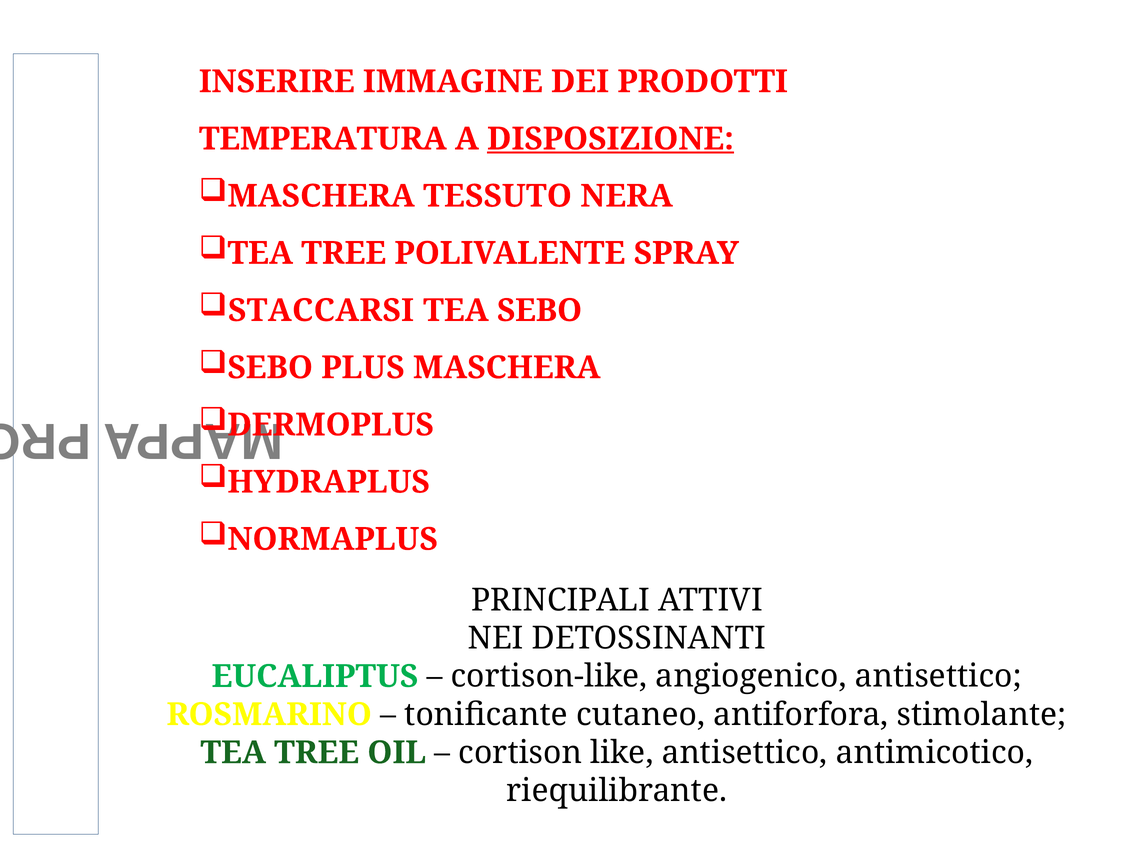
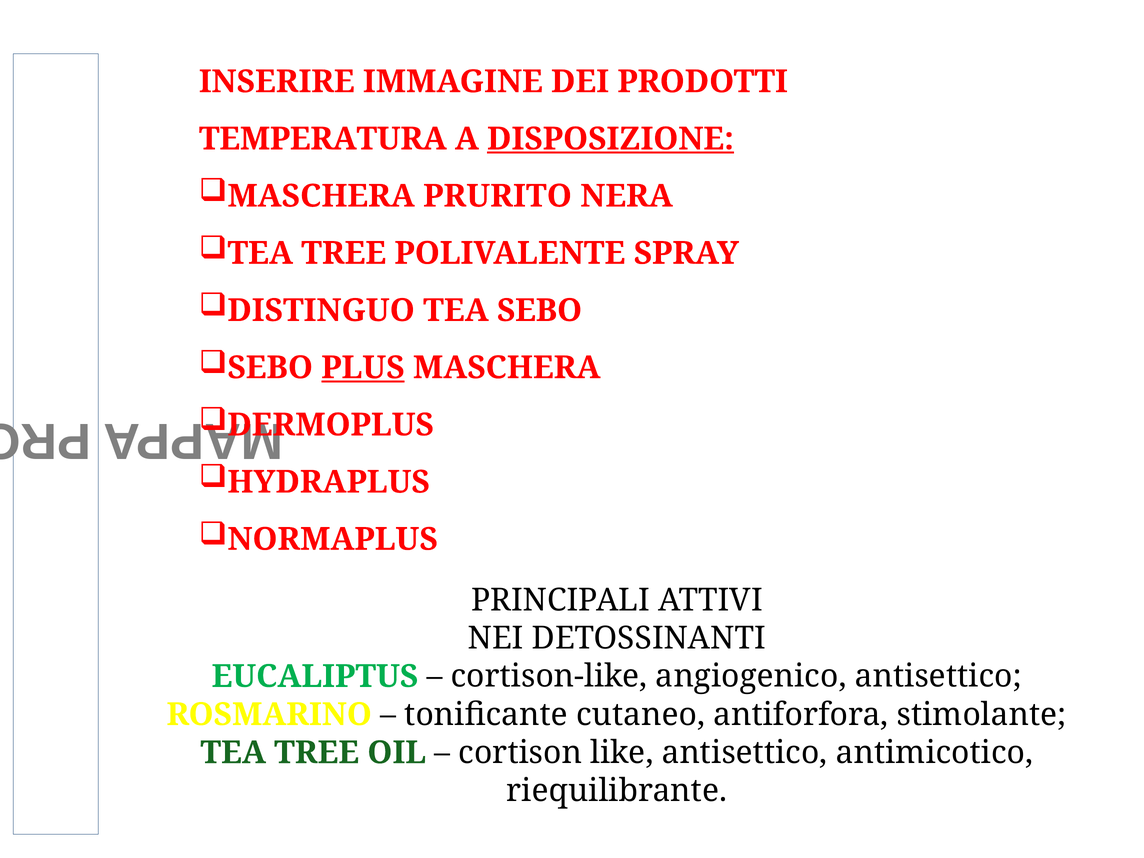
TESSUTO: TESSUTO -> PRURITO (498, 196)
STACCARSI: STACCARSI -> DISTINGUO (321, 311)
PLUS underline: none -> present (363, 368)
